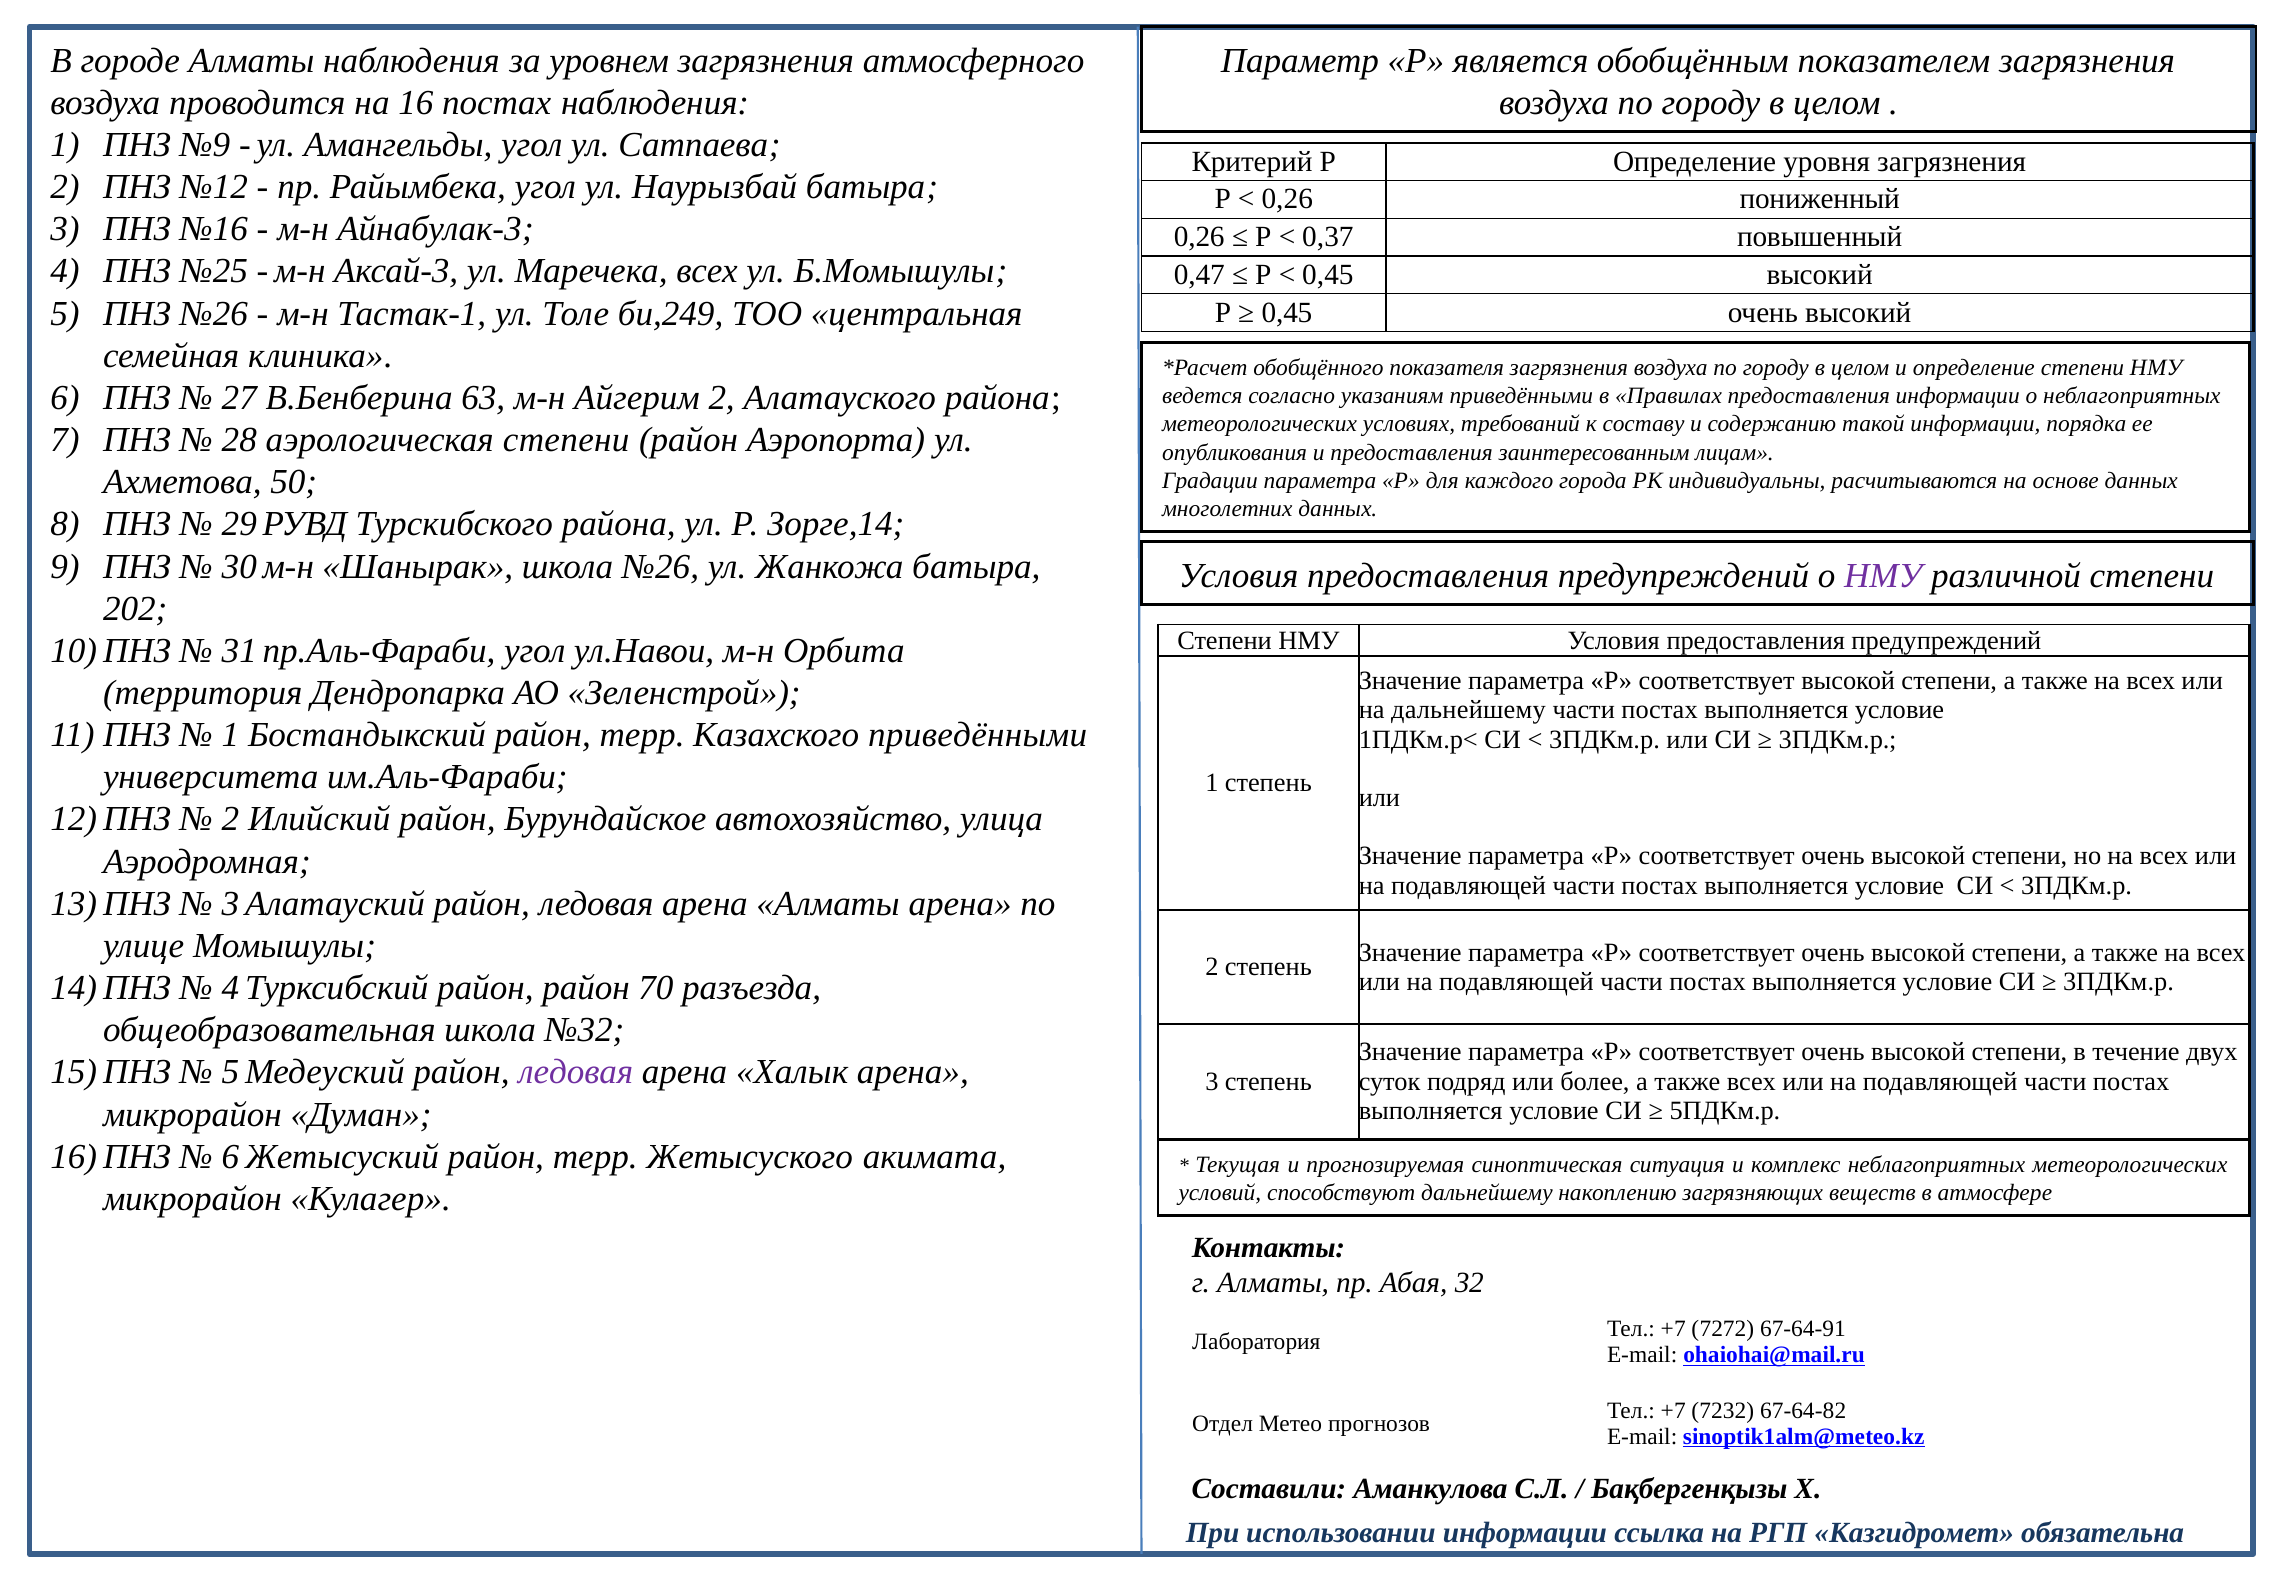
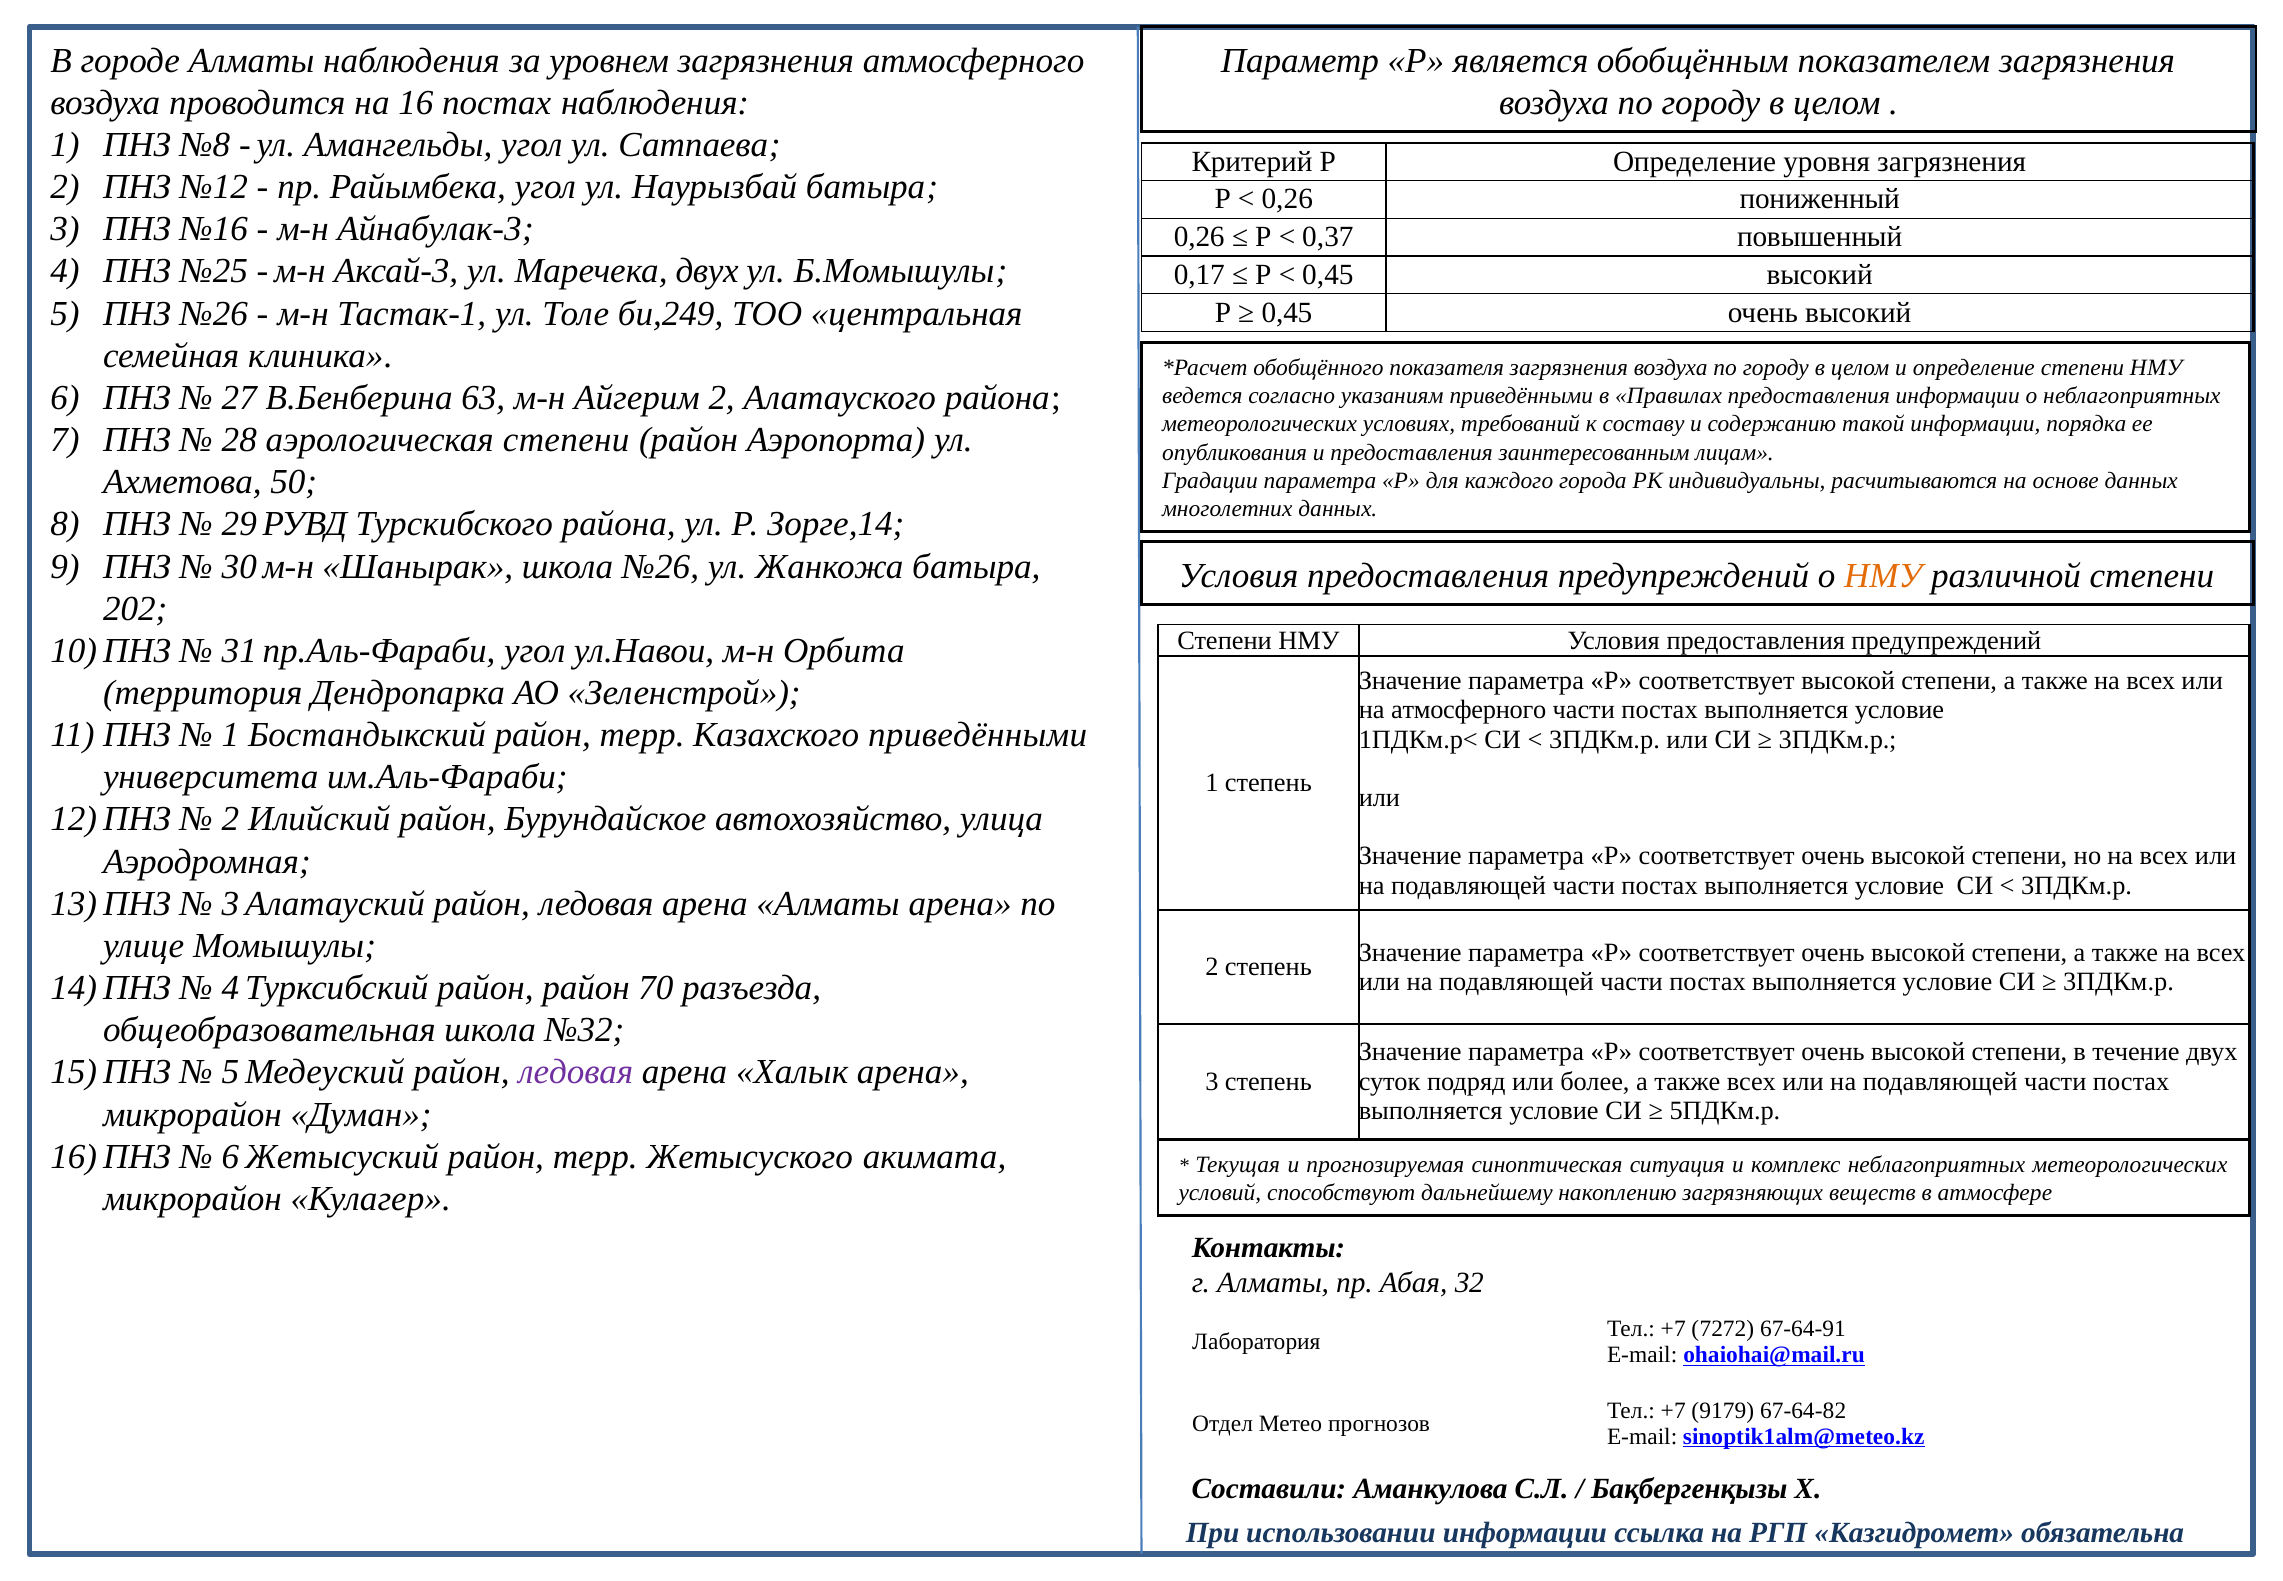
№9: №9 -> №8 (205, 145)
Маречека всех: всех -> двух (707, 271)
0,47: 0,47 -> 0,17 (1199, 275)
НМУ colour: purple -> orange (1883, 575)
на дальнейшему: дальнейшему -> атмосферного (1469, 710)
7232: 7232 -> 9179 (1723, 1410)
